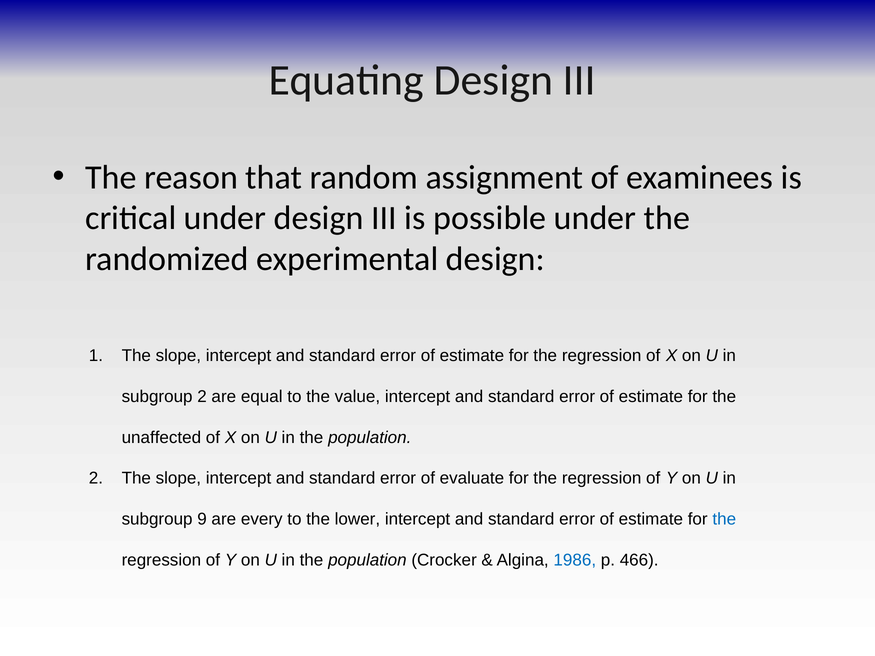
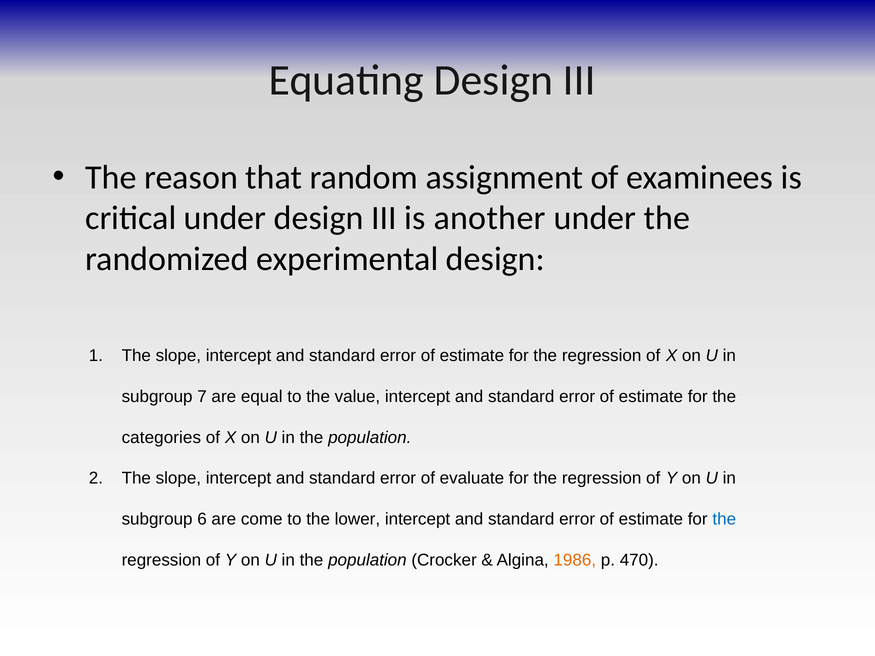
possible: possible -> another (490, 218)
subgroup 2: 2 -> 7 (202, 397)
unaffected: unaffected -> categories (161, 438)
9: 9 -> 6 (202, 519)
every: every -> come (262, 519)
1986 colour: blue -> orange (575, 560)
466: 466 -> 470 (639, 560)
